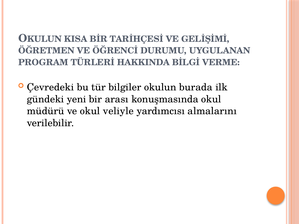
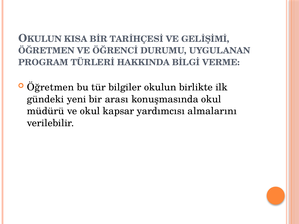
Çevredeki: Çevredeki -> Öğretmen (50, 87)
burada: burada -> birlikte (196, 87)
veliyle: veliyle -> kapsar (118, 111)
